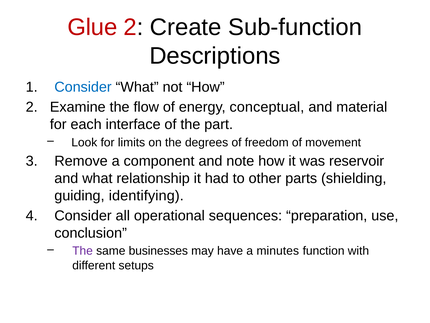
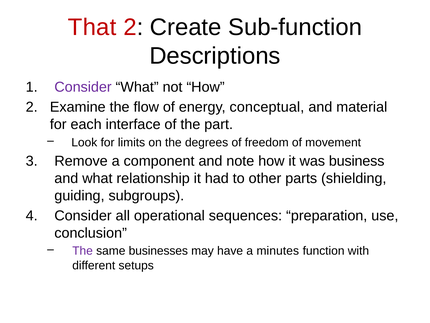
Glue: Glue -> That (92, 27)
Consider colour: blue -> purple (83, 87)
reservoir: reservoir -> business (357, 161)
identifying: identifying -> subgroups (146, 195)
